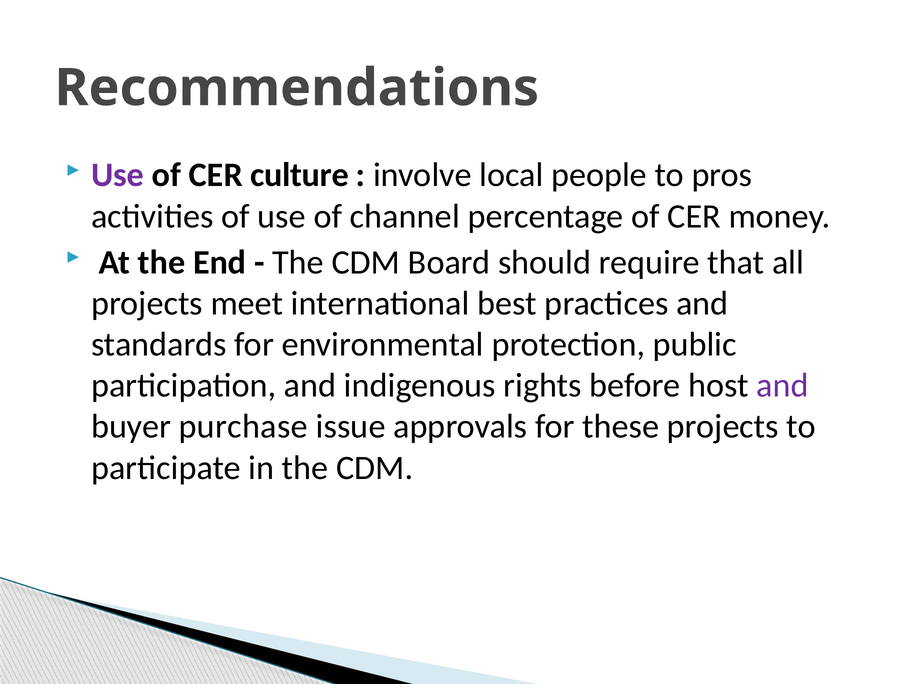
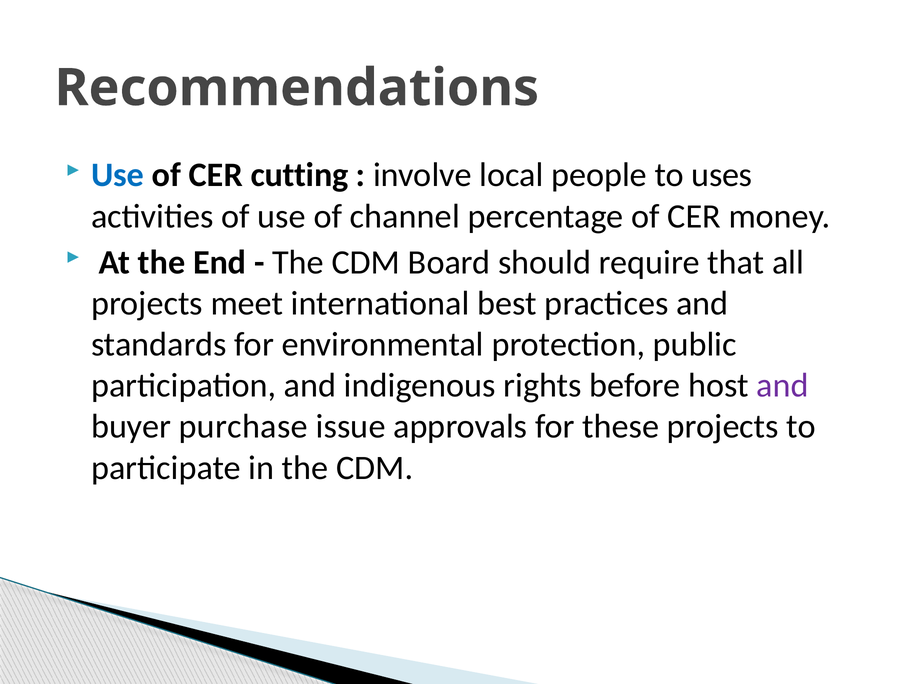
Use colour: purple -> blue (118, 175)
culture: culture -> cutting (299, 175)
pros: pros -> uses (722, 175)
